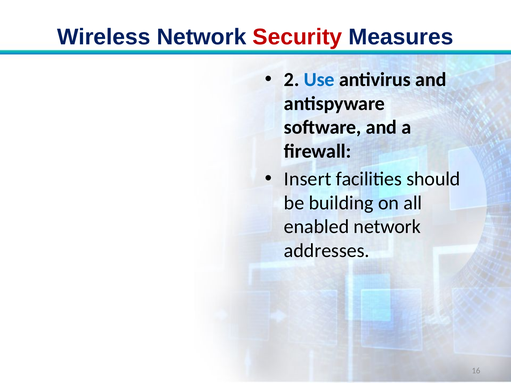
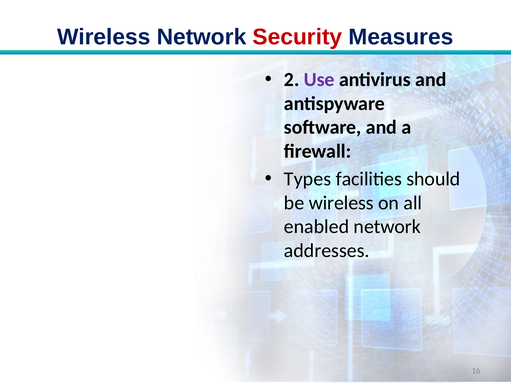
Use colour: blue -> purple (319, 80)
Insert: Insert -> Types (308, 179)
be building: building -> wireless (341, 203)
